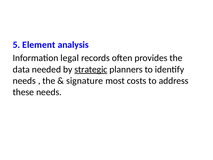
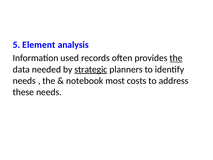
legal: legal -> used (70, 58)
the underline: none -> present (176, 58)
signature: signature -> notebook (85, 81)
